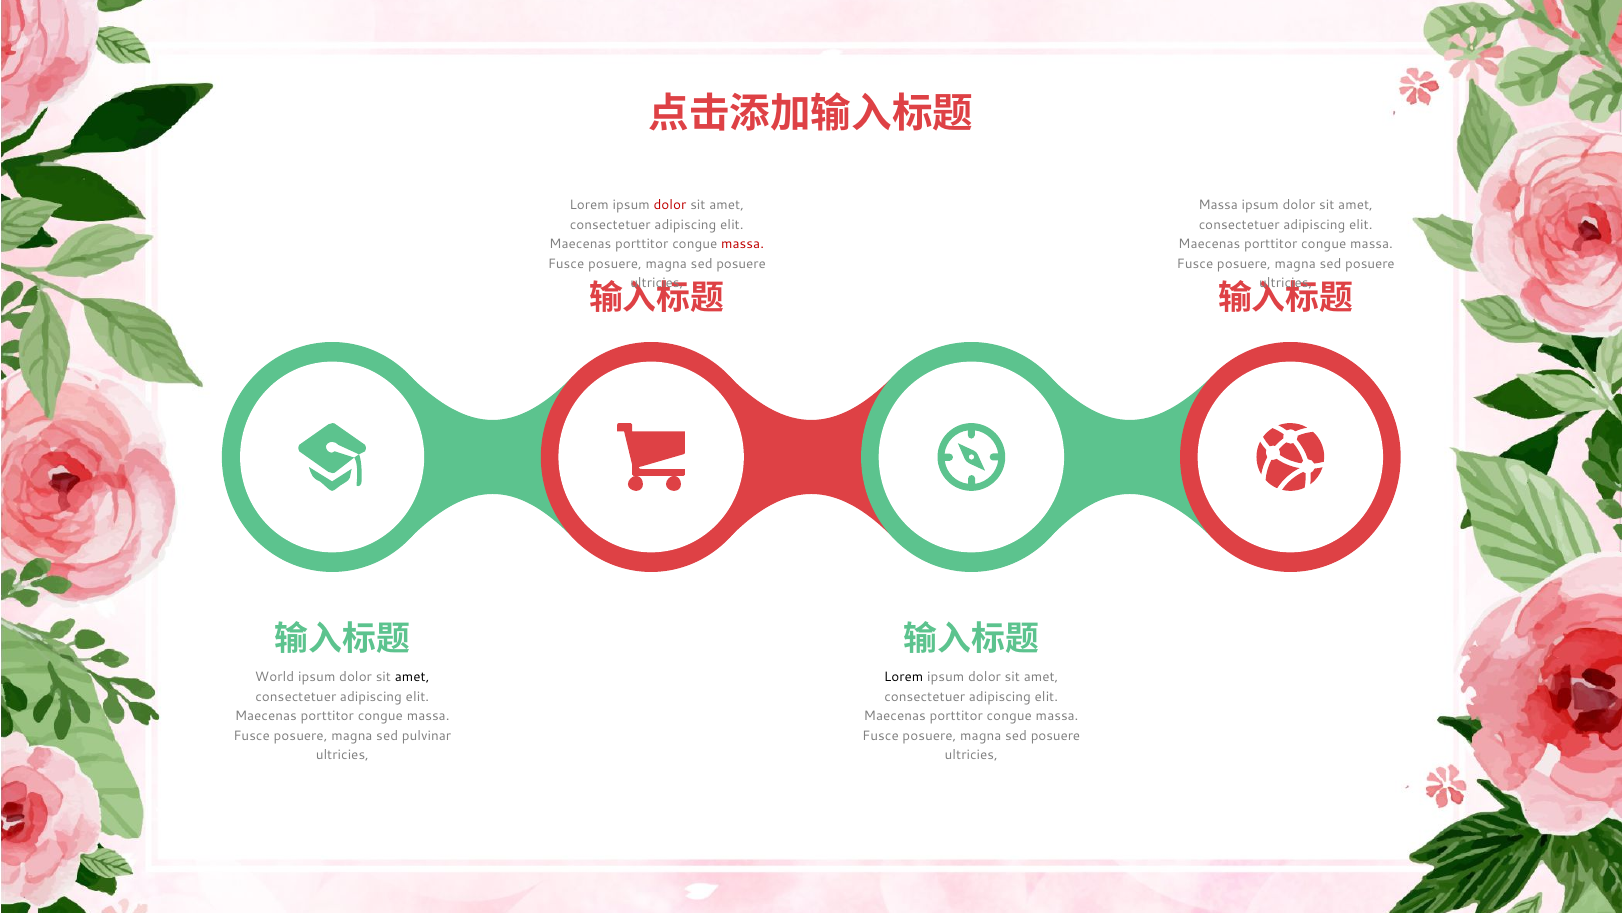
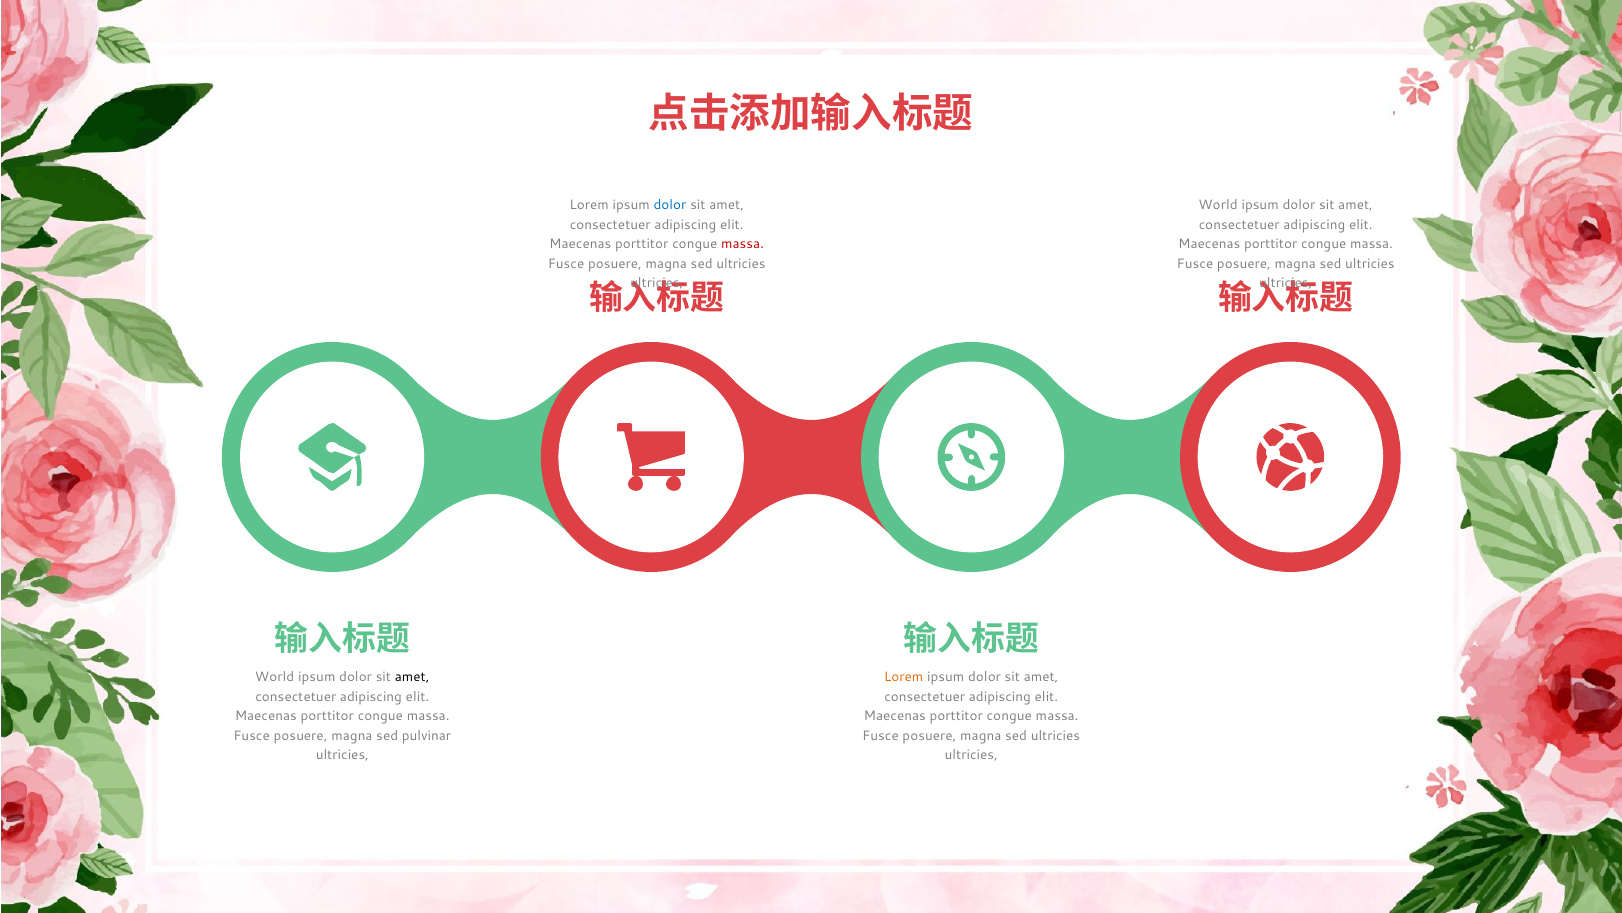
dolor colour: red -> blue (670, 205)
Massa: Massa -> World (1218, 205)
posuere: posuere -> ultricies (741, 264)
posuere: posuere -> ultricies (1370, 264)
Lorem colour: black -> orange (904, 677)
posuere: posuere -> ultricies (1055, 735)
